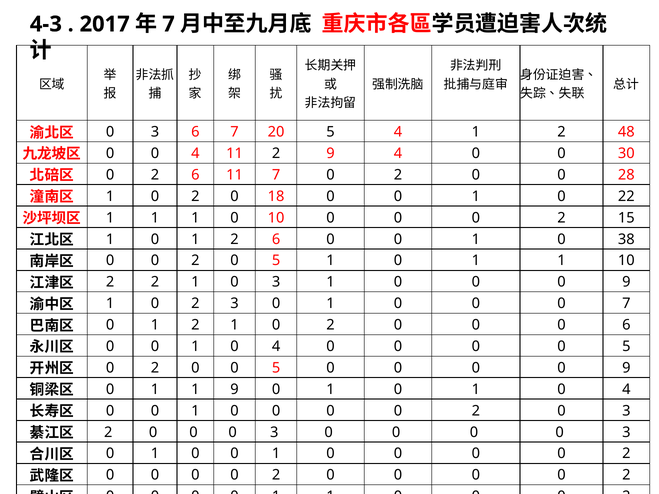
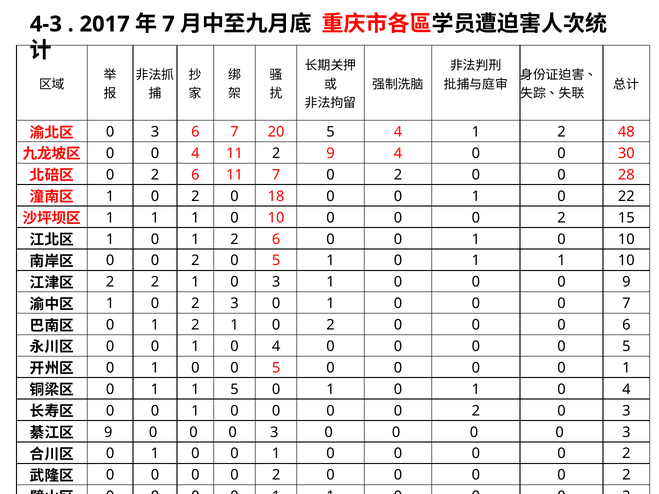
0 1 0 38: 38 -> 10 (626, 239)
2: 2 -> 1 (155, 368)
9: 9 -> 1 (626, 368)
1 9: 9 -> 5 (235, 390)
2: 2 -> 9 (108, 432)
